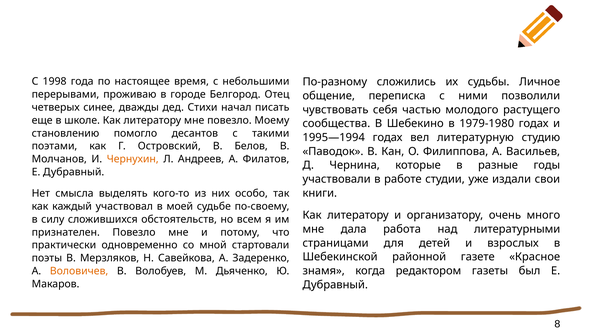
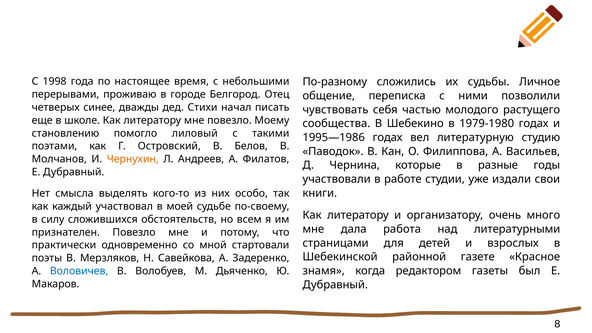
десантов: десантов -> лиловый (195, 133)
1995—1994: 1995—1994 -> 1995—1986 (334, 138)
Воловичев colour: orange -> blue (79, 271)
